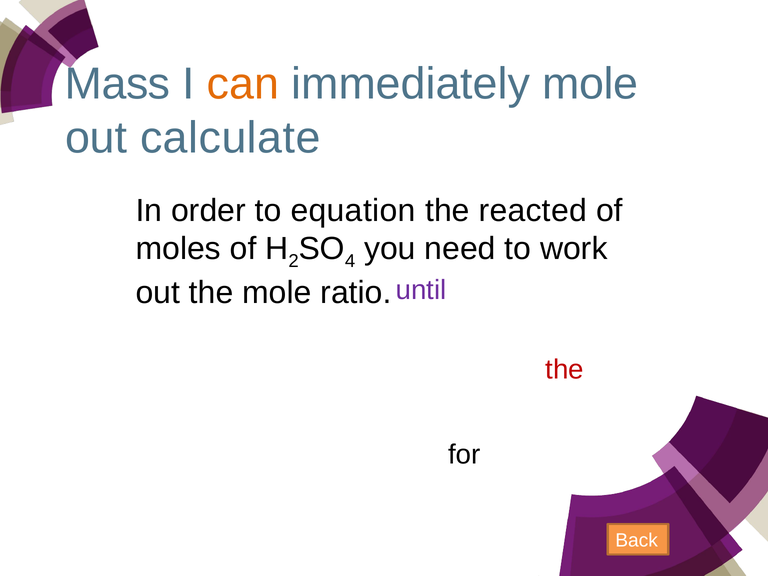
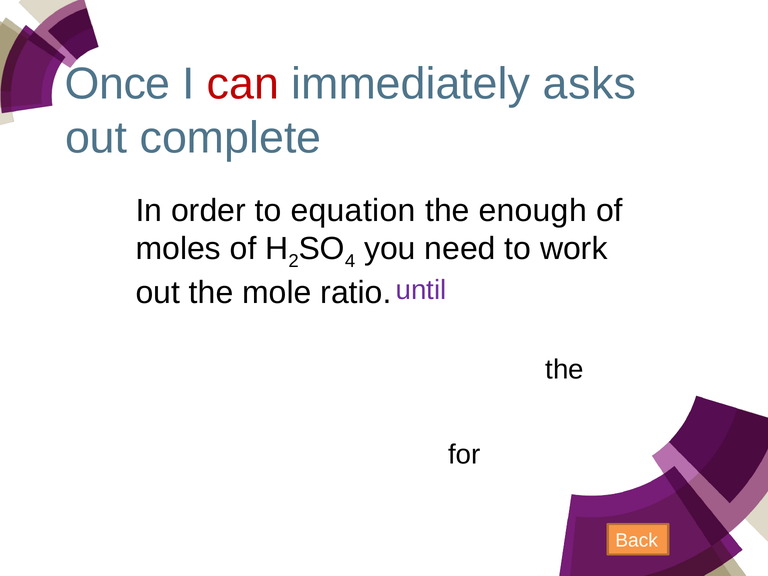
Mass: Mass -> Once (118, 84)
can colour: orange -> red (243, 84)
immediately mole: mole -> asks (590, 84)
out calculate: calculate -> complete (231, 138)
the reacted: reacted -> enough (533, 210)
the colour: red -> black (565, 370)
